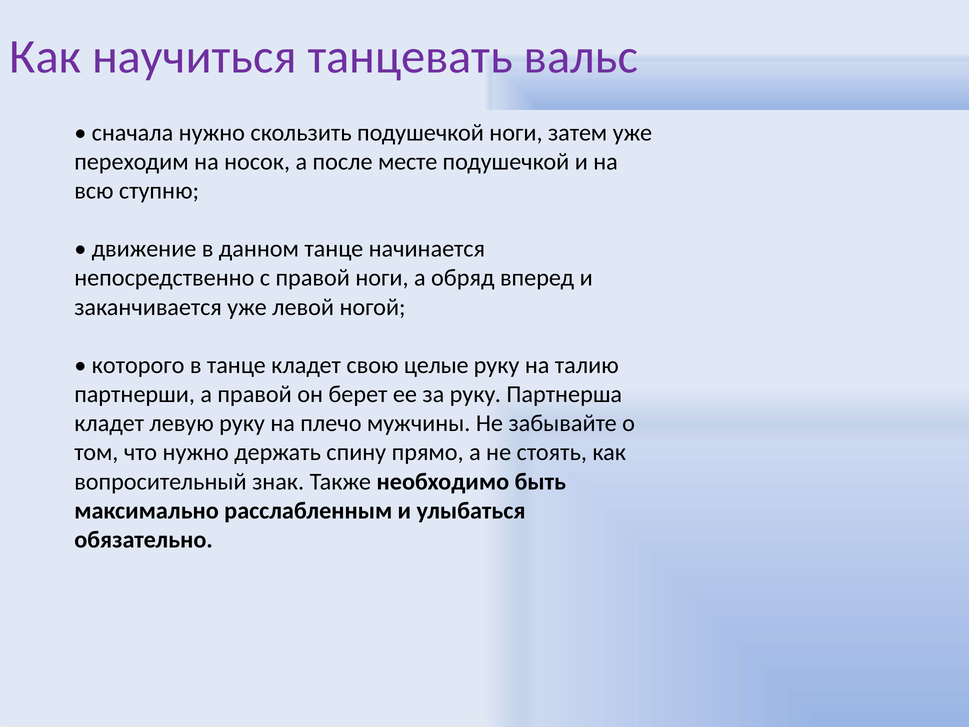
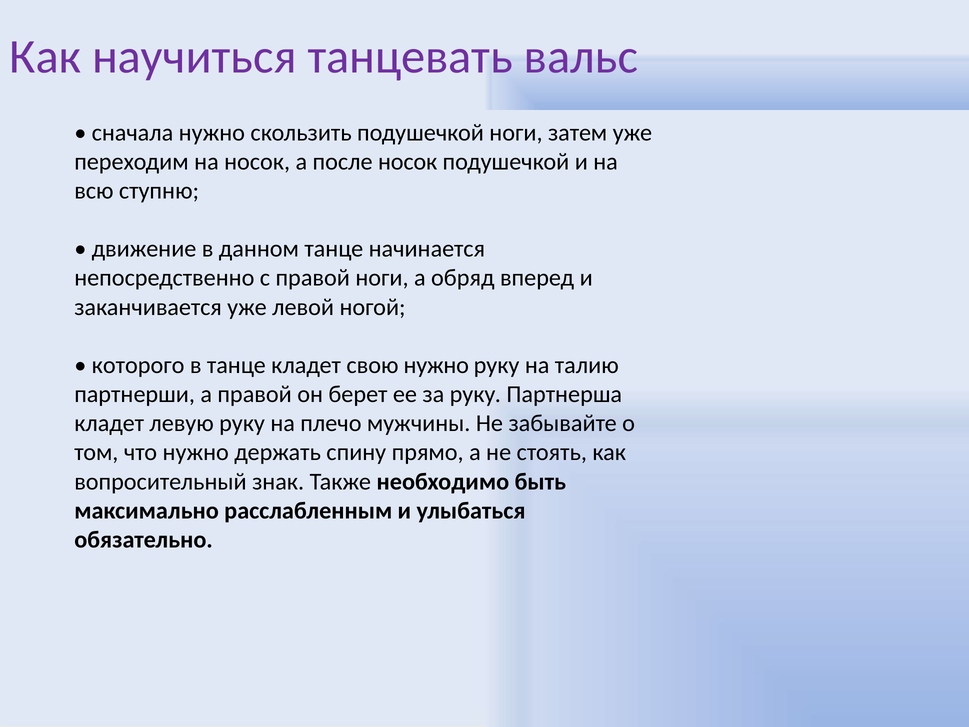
после месте: месте -> носок (408, 162)
свою целые: целые -> нужно (436, 365)
